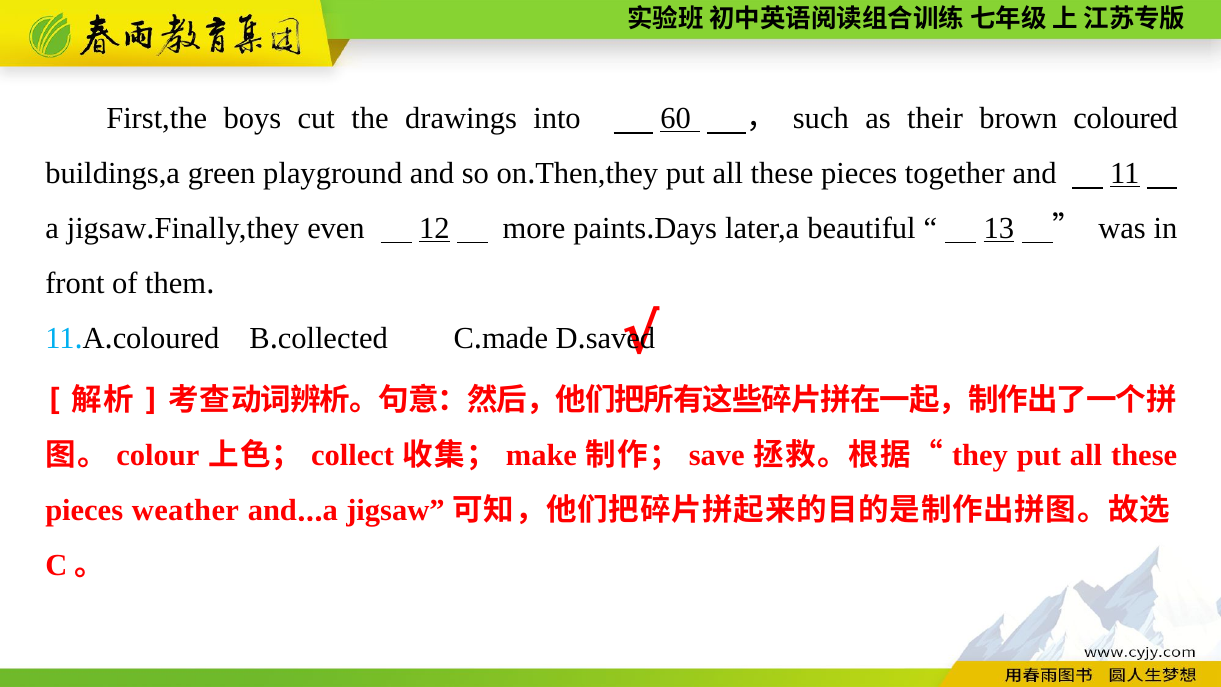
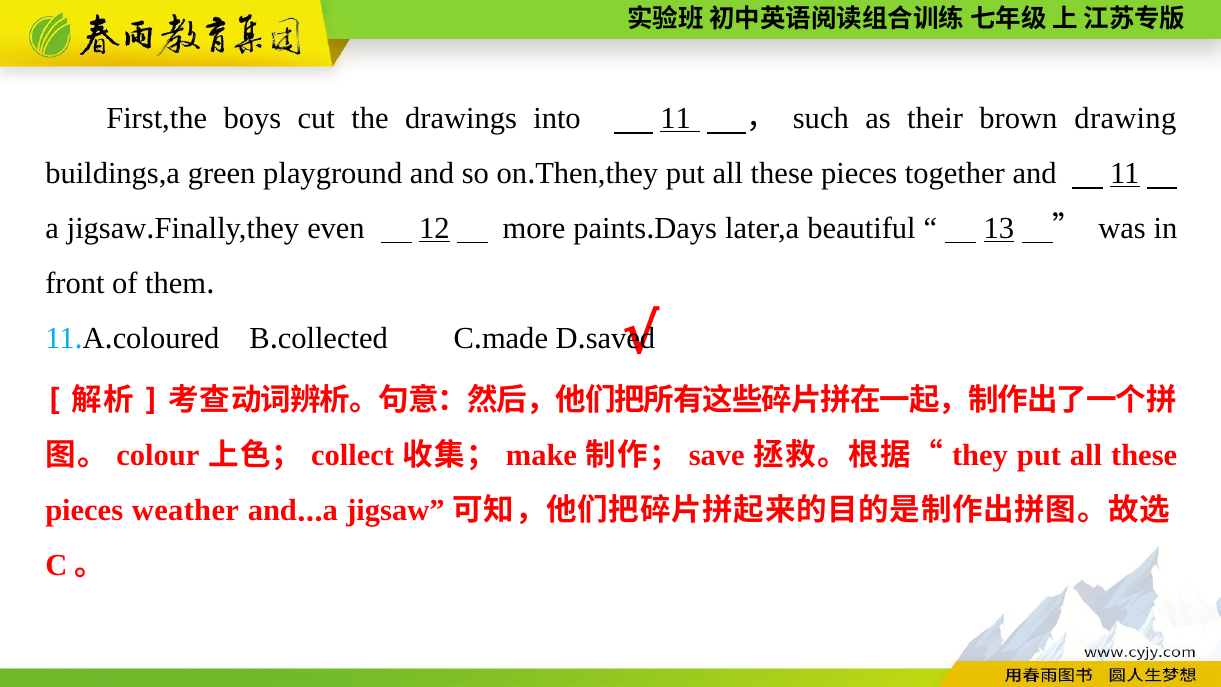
into 60: 60 -> 11 (676, 118)
brown coloured: coloured -> drawing (1125, 118)
